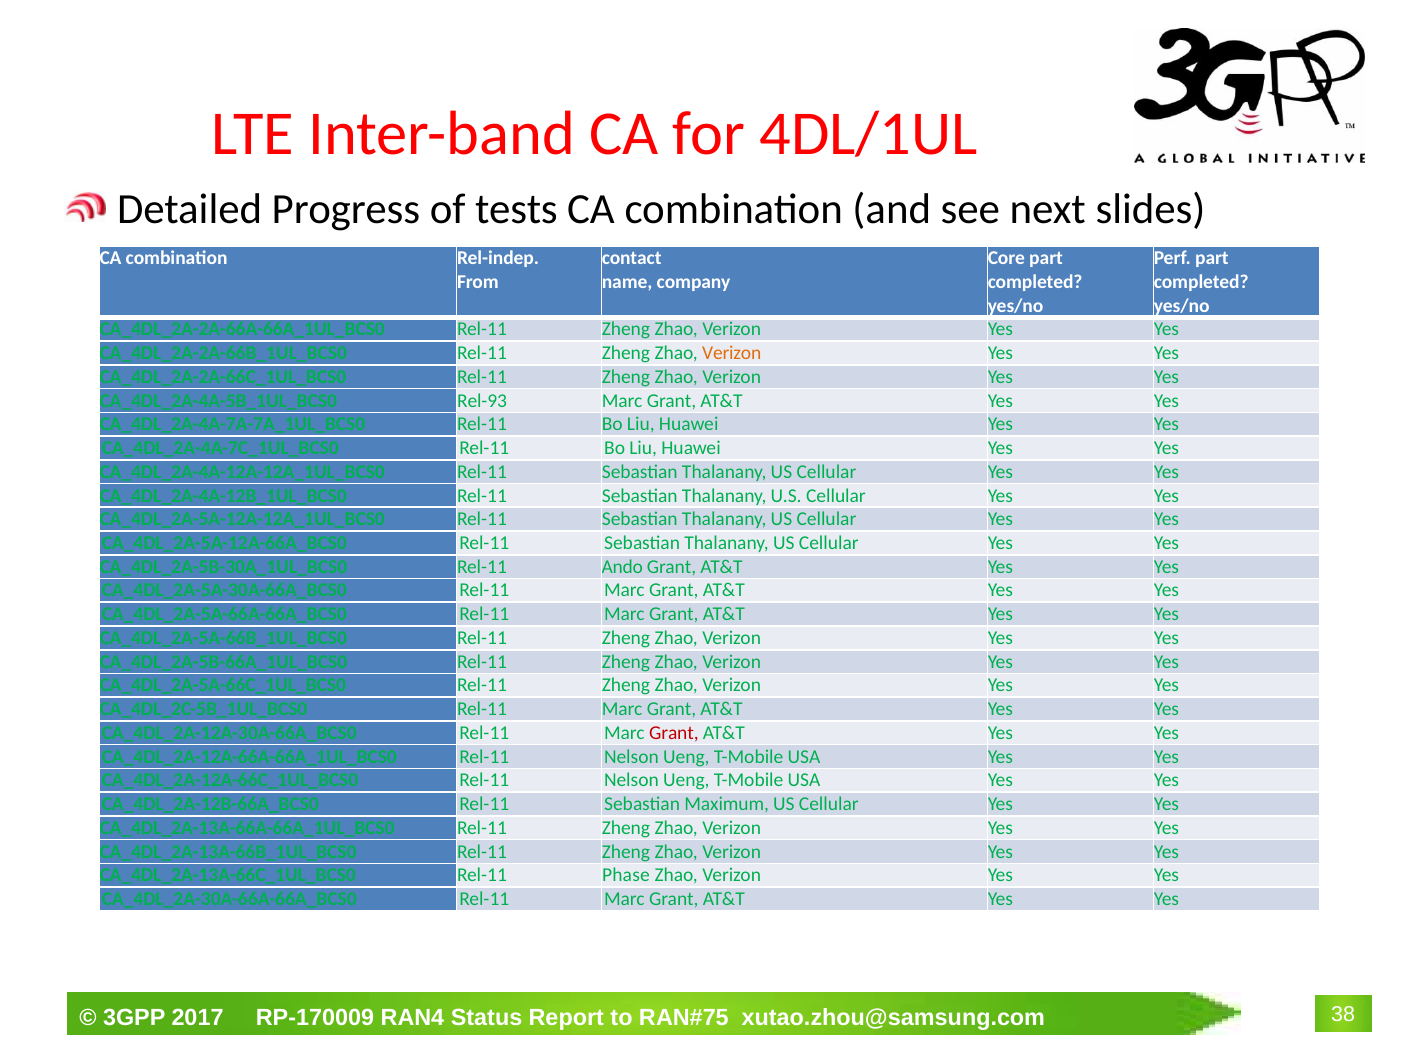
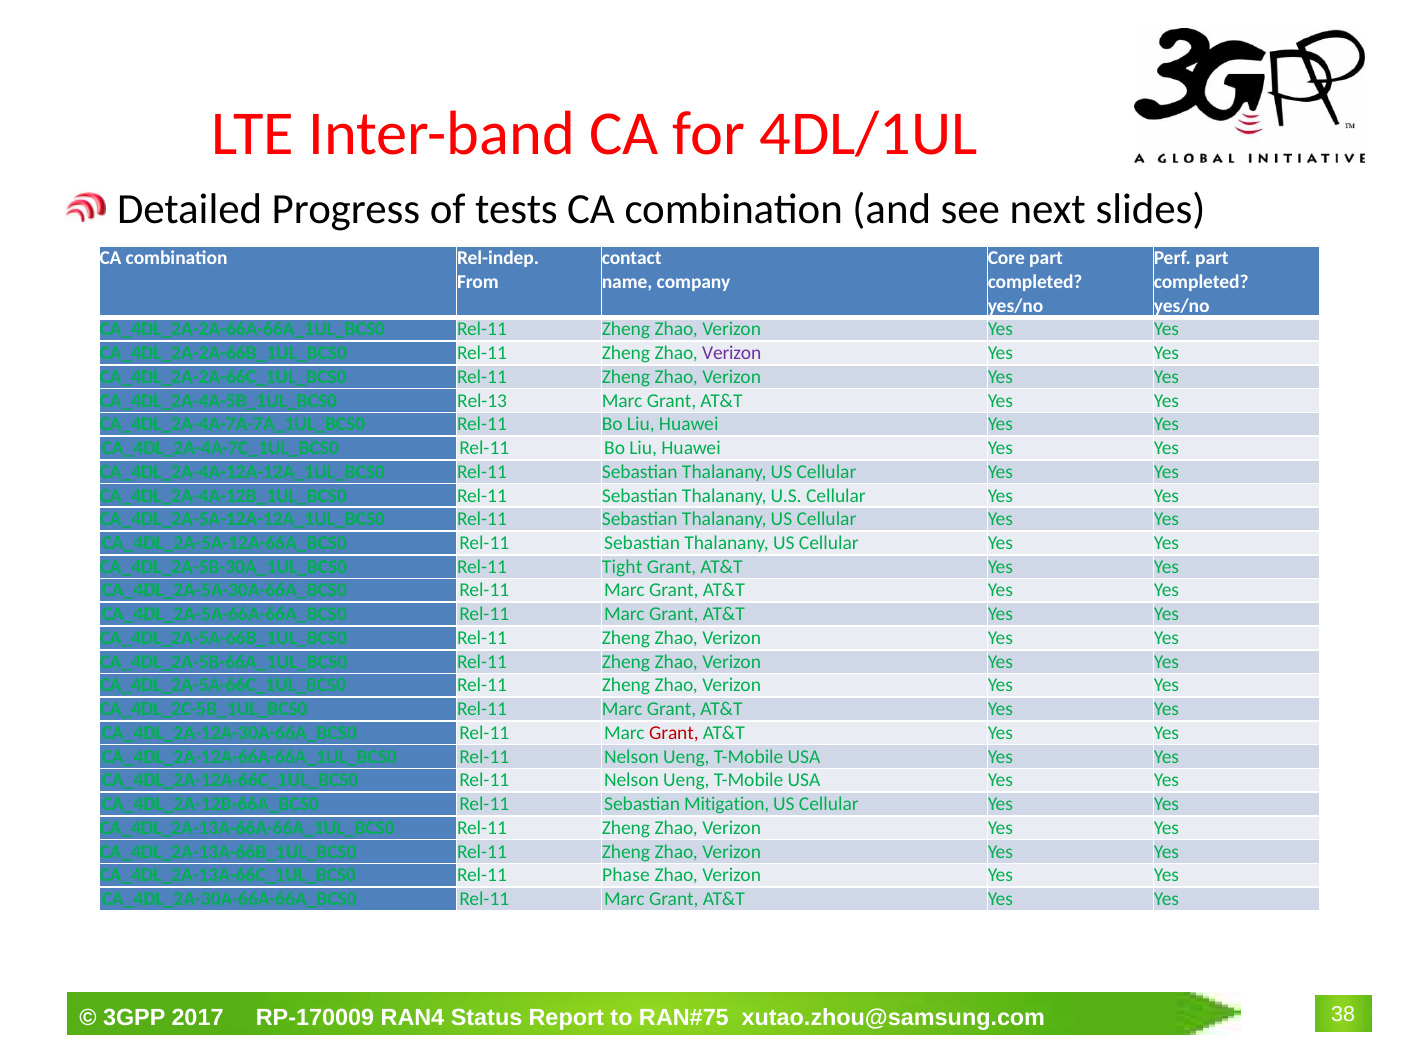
Verizon colour: orange -> purple (732, 353)
Rel-93: Rel-93 -> Rel-13 (482, 401)
Ando: Ando -> Tight (622, 567)
Maximum: Maximum -> Mitigation (727, 804)
